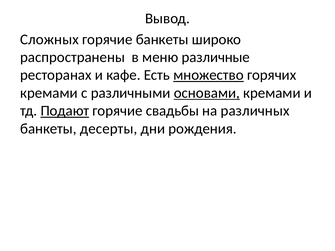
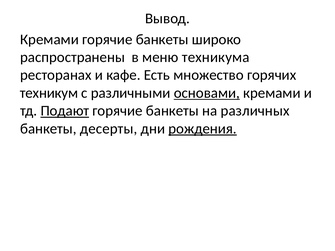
Сложных: Сложных -> Кремами (49, 39)
различные: различные -> техникума (216, 57)
множество underline: present -> none (209, 75)
кремами: кремами -> техникум (49, 93)
свадьбы: свадьбы -> банкеты (172, 111)
рождения underline: none -> present (203, 129)
